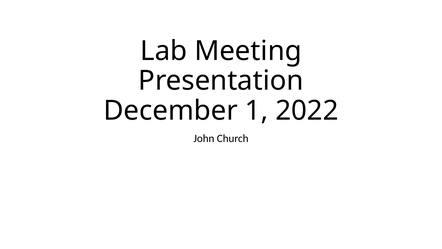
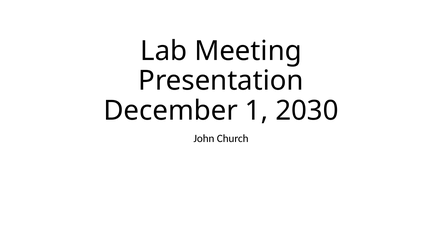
2022: 2022 -> 2030 (307, 110)
